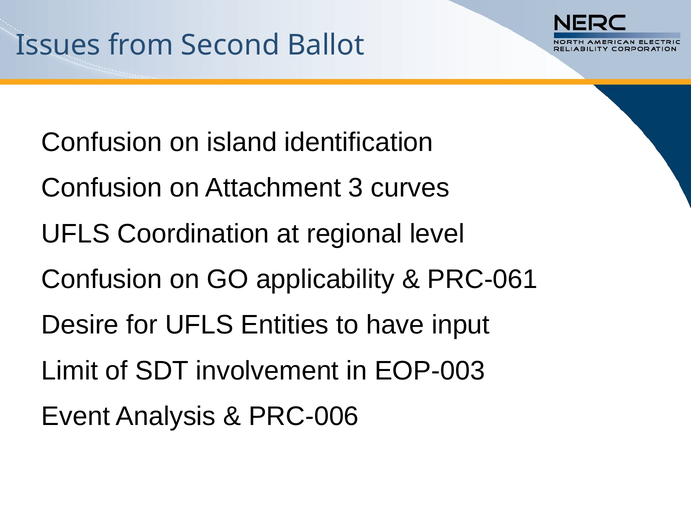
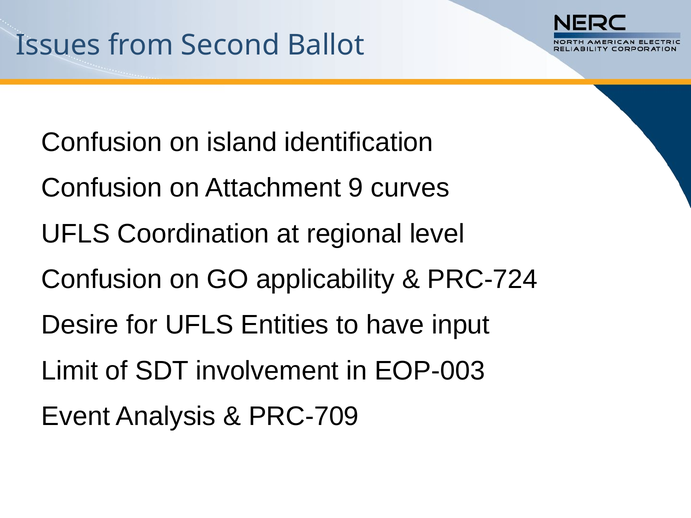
3: 3 -> 9 (356, 188)
PRC-061: PRC-061 -> PRC-724 (483, 279)
PRC-006: PRC-006 -> PRC-709 (304, 417)
